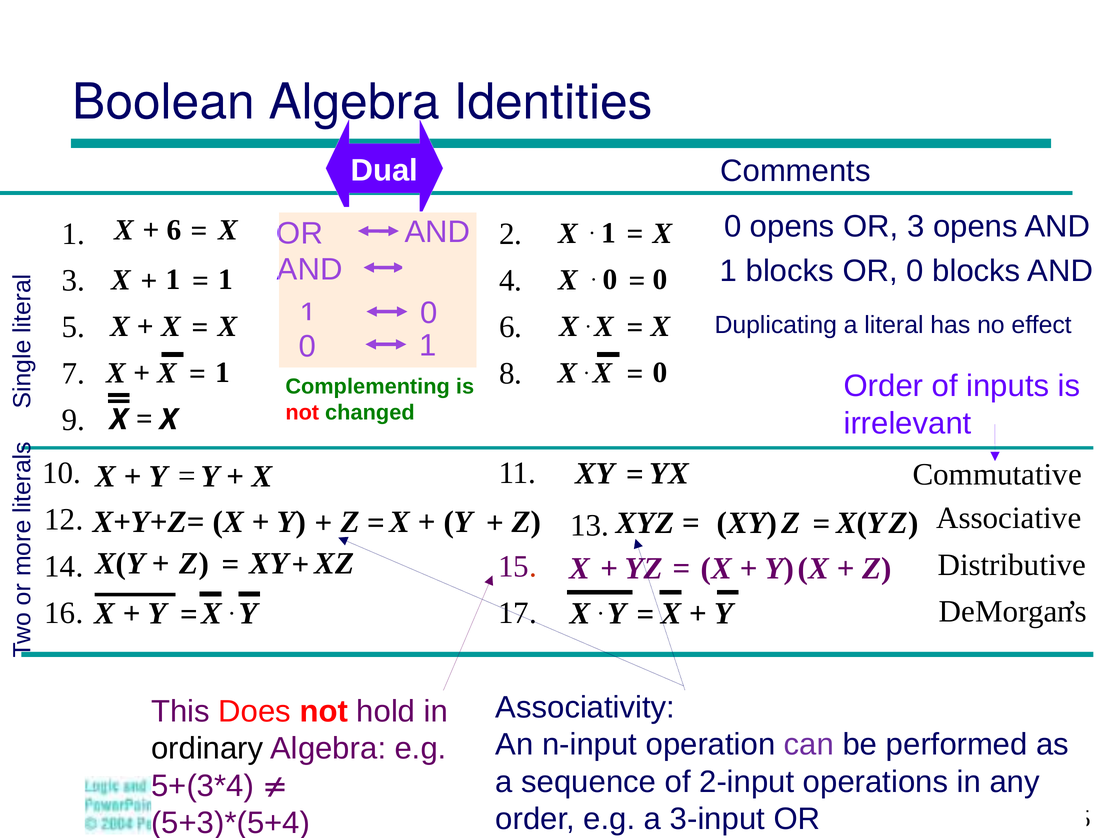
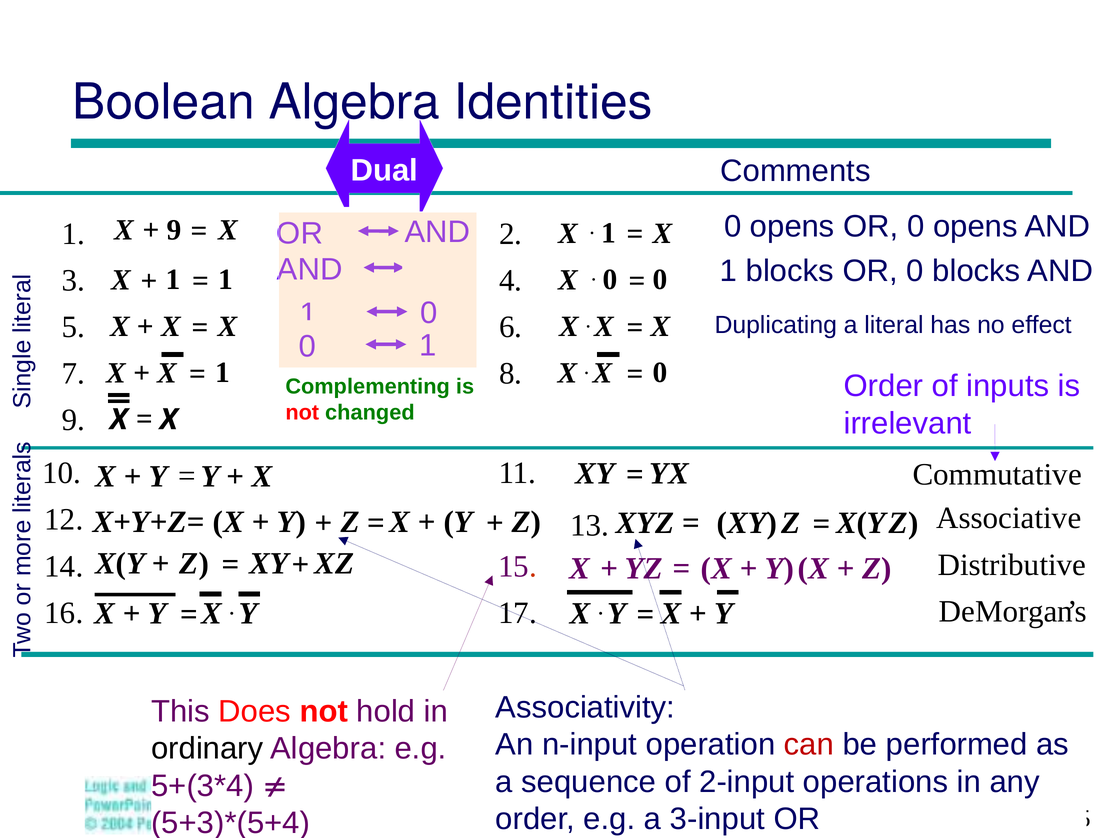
opens OR 3: 3 -> 0 (916, 227)
6: 6 -> 9 (174, 230)
can colour: purple -> red (809, 745)
